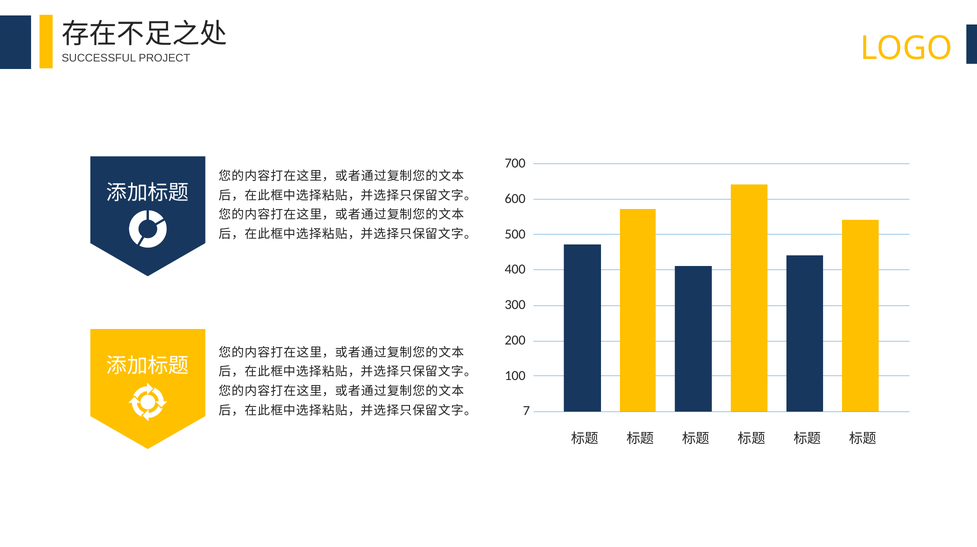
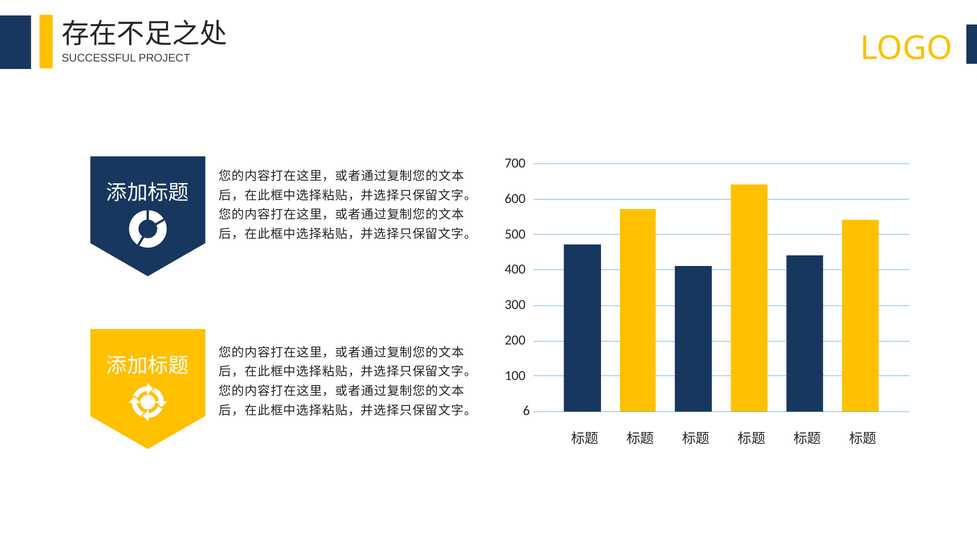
7: 7 -> 6 (526, 411)
